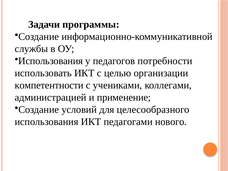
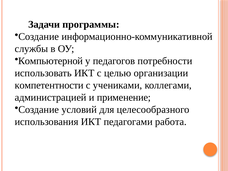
Использования: Использования -> Компьютерной (51, 61)
нового: нового -> работа (171, 122)
